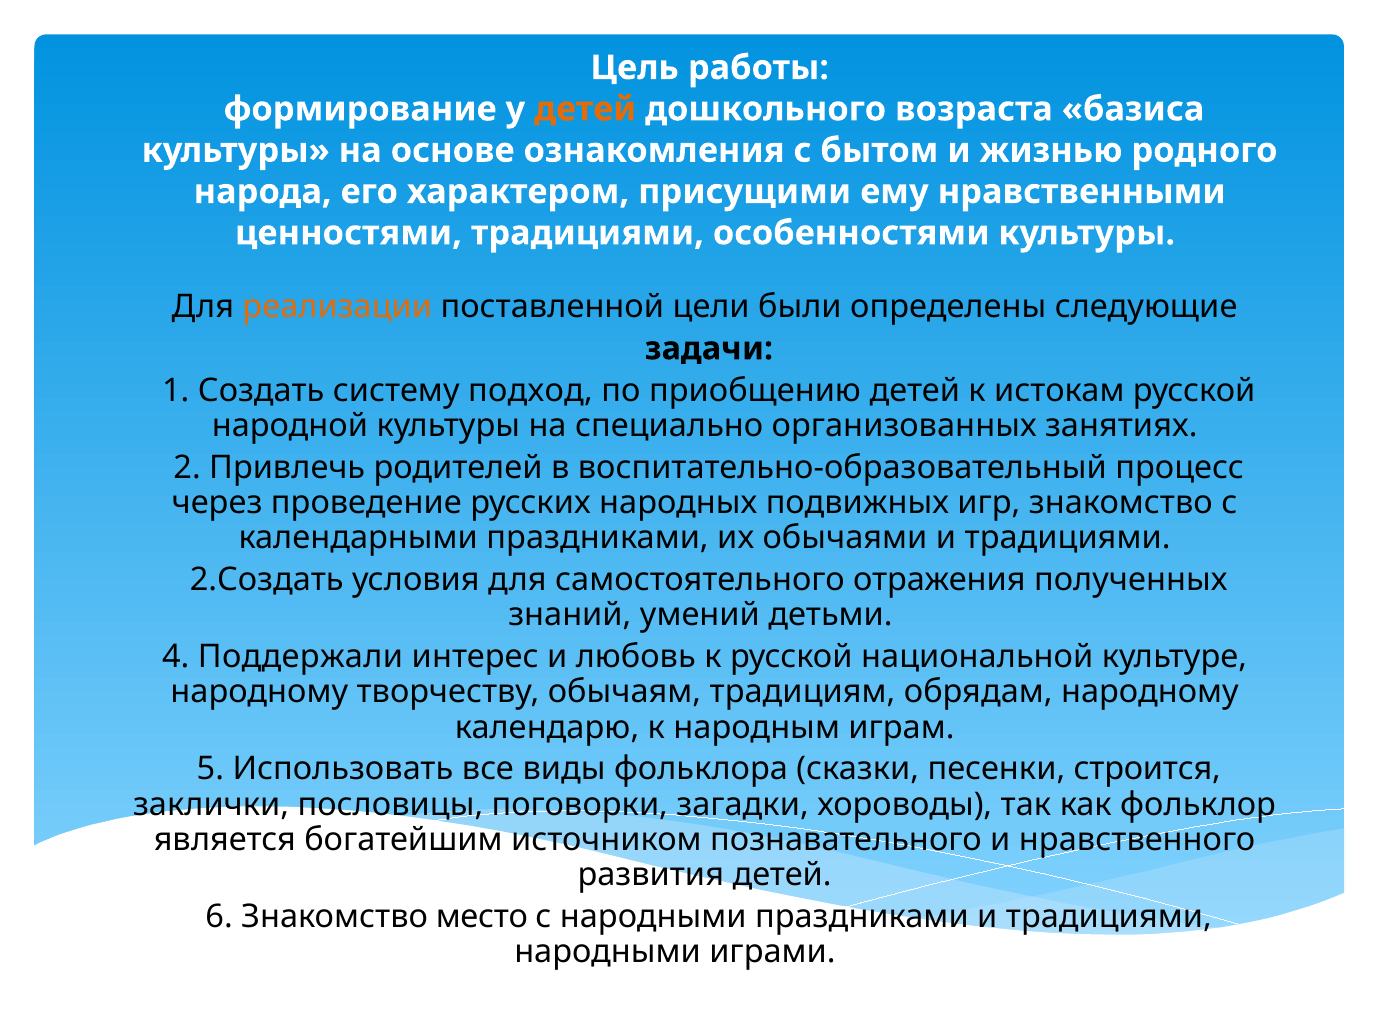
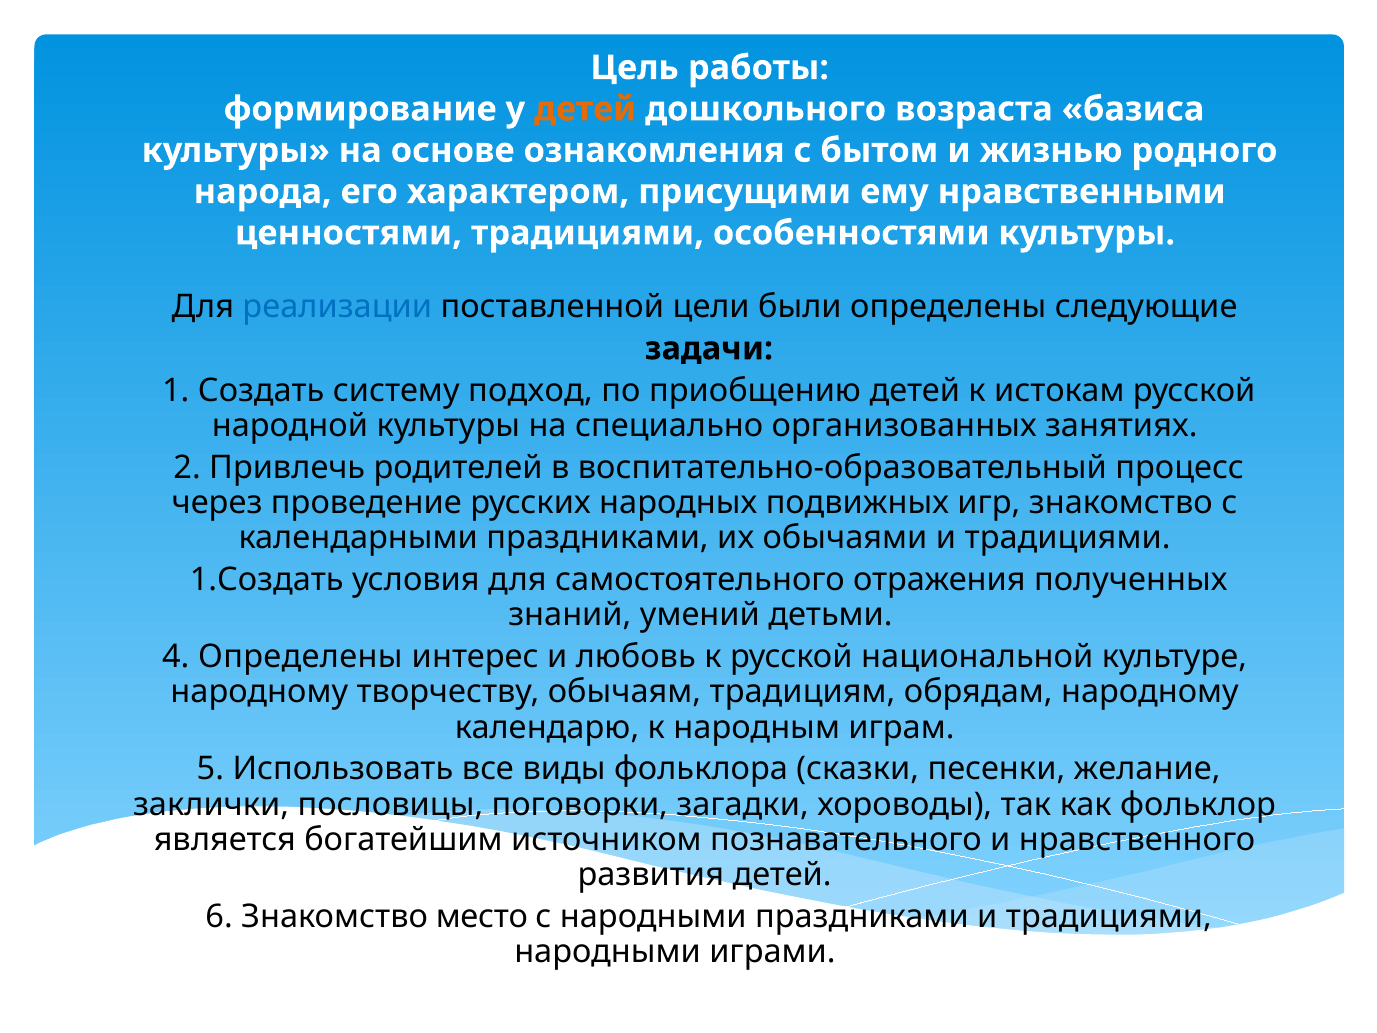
реализации colour: orange -> blue (337, 307)
2.Создать: 2.Создать -> 1.Создать (267, 580)
4 Поддержали: Поддержали -> Определены (300, 657)
строится: строится -> желание (1147, 769)
